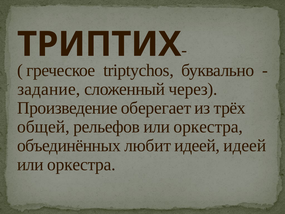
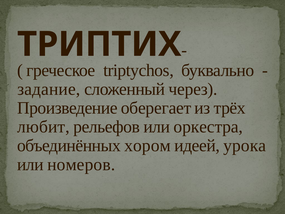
общей: общей -> любит (43, 127)
любит: любит -> хором (147, 145)
идеей идеей: идеей -> урока (245, 145)
оркестра: оркестра -> номеров (81, 164)
